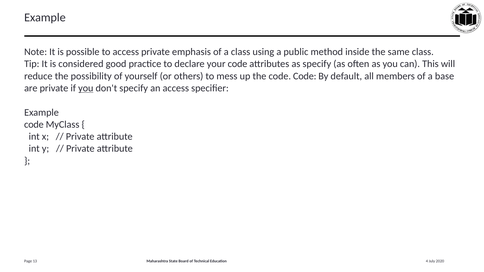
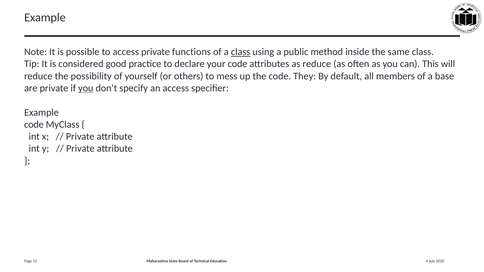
emphasis: emphasis -> functions (191, 52)
class underline: none -> present (241, 52)
as specify: specify -> reduce (317, 64)
code Code: Code -> They (305, 76)
